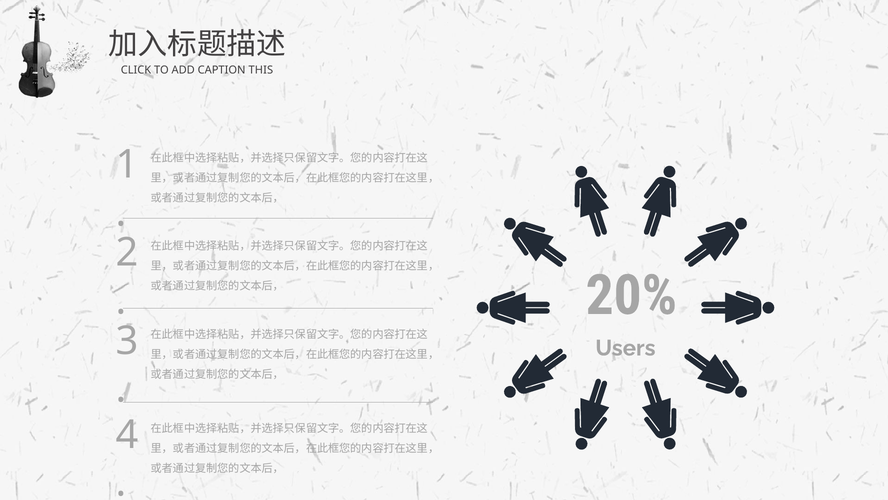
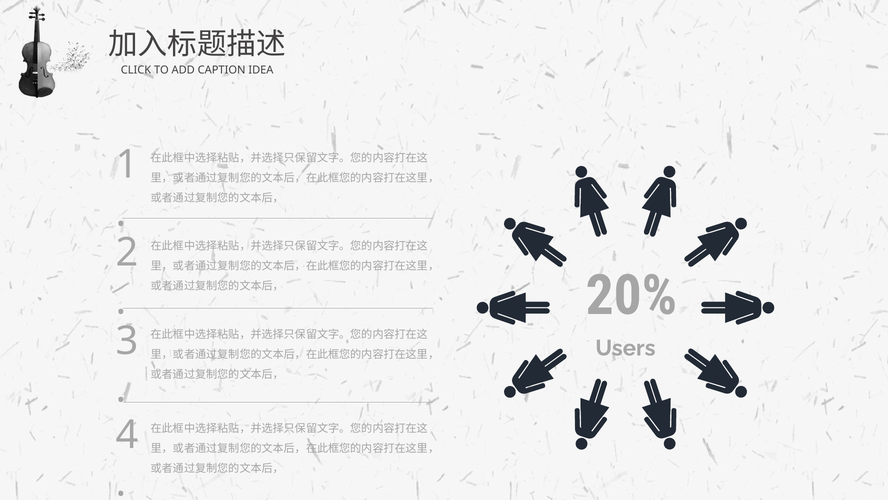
THIS: THIS -> IDEA (261, 70)
